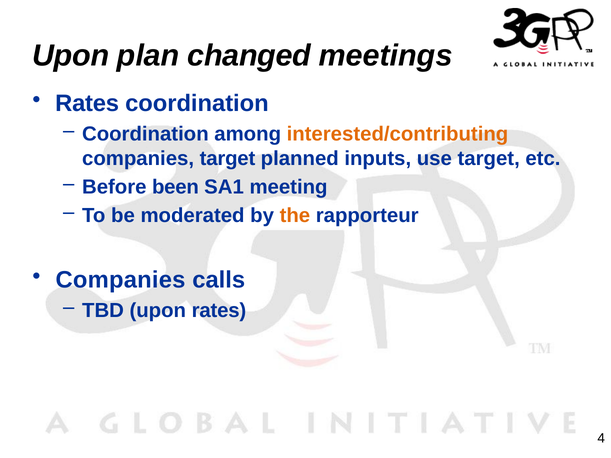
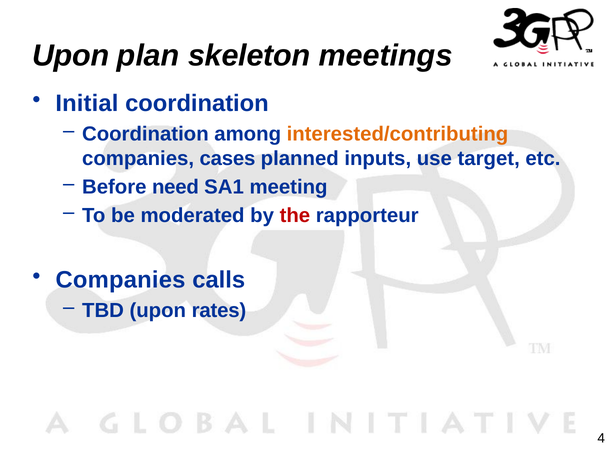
changed: changed -> skeleton (249, 56)
Rates: Rates -> Initial (87, 104)
companies target: target -> cases (227, 158)
been: been -> need (175, 187)
the colour: orange -> red (295, 215)
